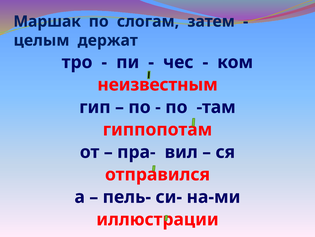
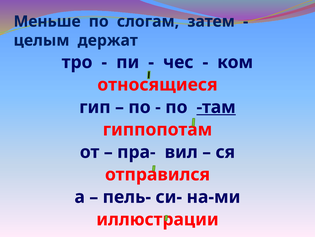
Маршак: Маршак -> Меньше (47, 21)
неизвестным: неизвестным -> относящиеся (157, 84)
там underline: none -> present (216, 107)
